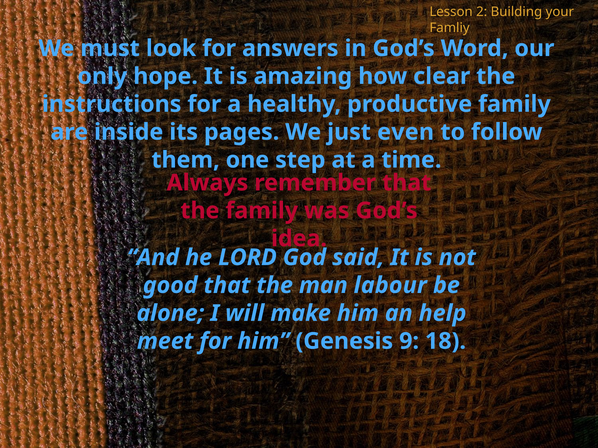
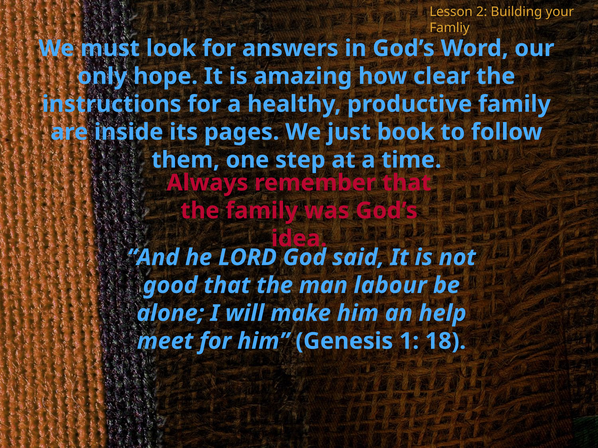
even: even -> book (406, 132)
9: 9 -> 1 (409, 341)
